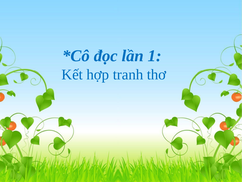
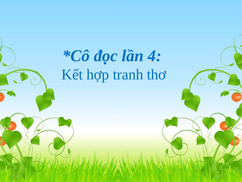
1: 1 -> 4 (155, 56)
